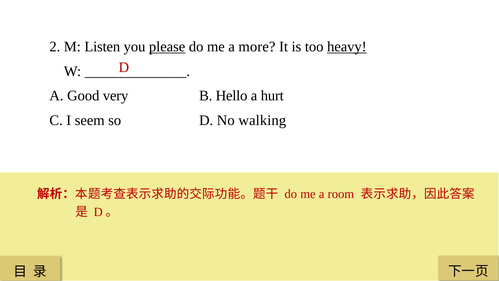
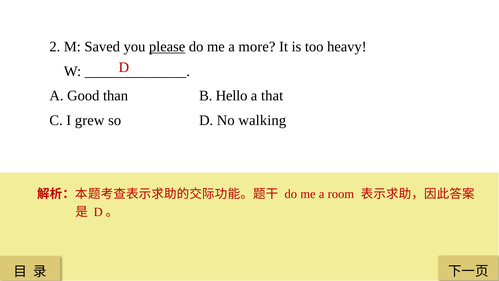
Listen: Listen -> Saved (102, 47)
heavy underline: present -> none (347, 47)
very: very -> than (116, 96)
hurt: hurt -> that (272, 96)
seem: seem -> grew (90, 120)
